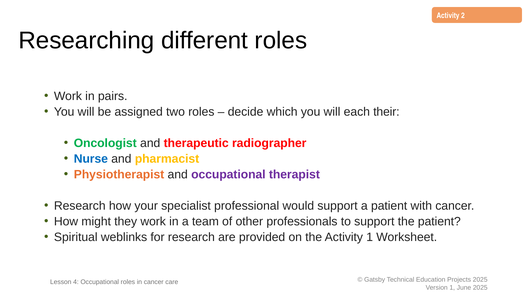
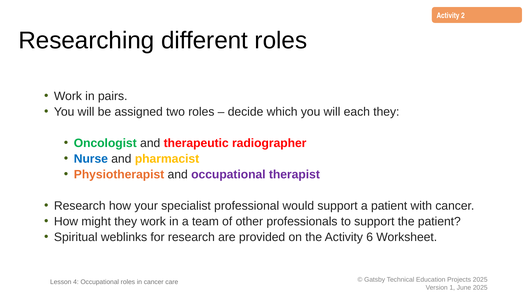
each their: their -> they (386, 112)
Activity 1: 1 -> 6 (370, 237)
